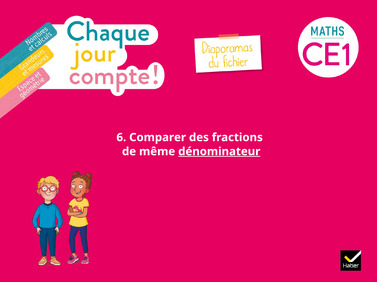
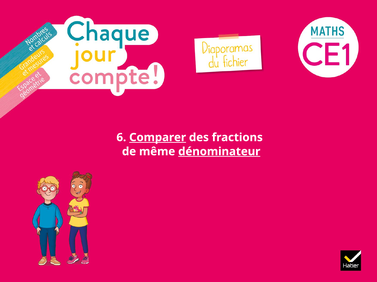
Comparer underline: none -> present (158, 138)
